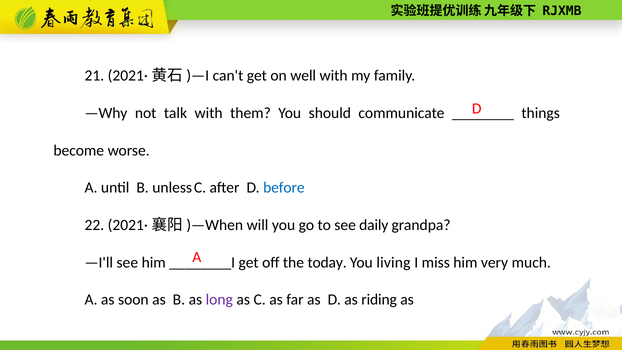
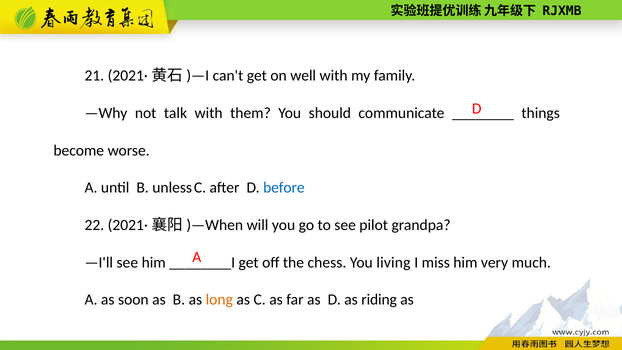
daily: daily -> pilot (374, 225)
today: today -> chess (327, 262)
long colour: purple -> orange (219, 300)
